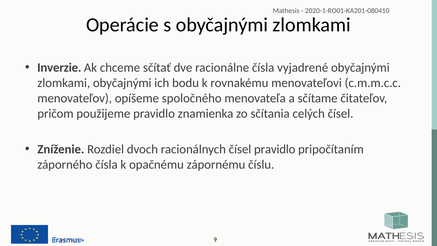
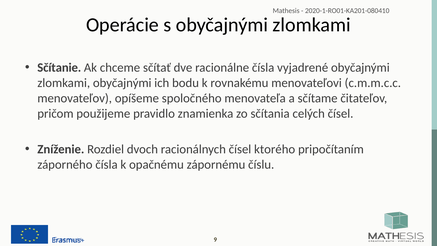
Inverzie: Inverzie -> Sčítanie (59, 68)
čísel pravidlo: pravidlo -> ktorého (275, 149)
